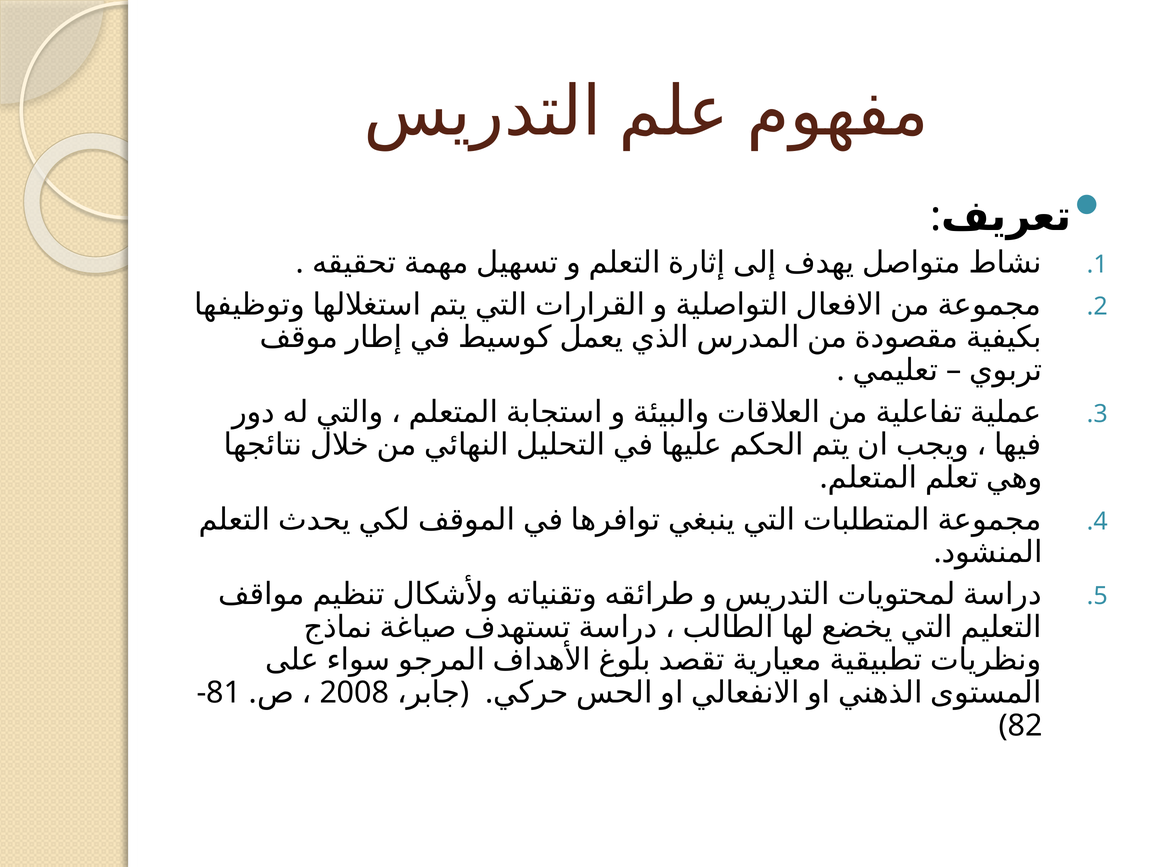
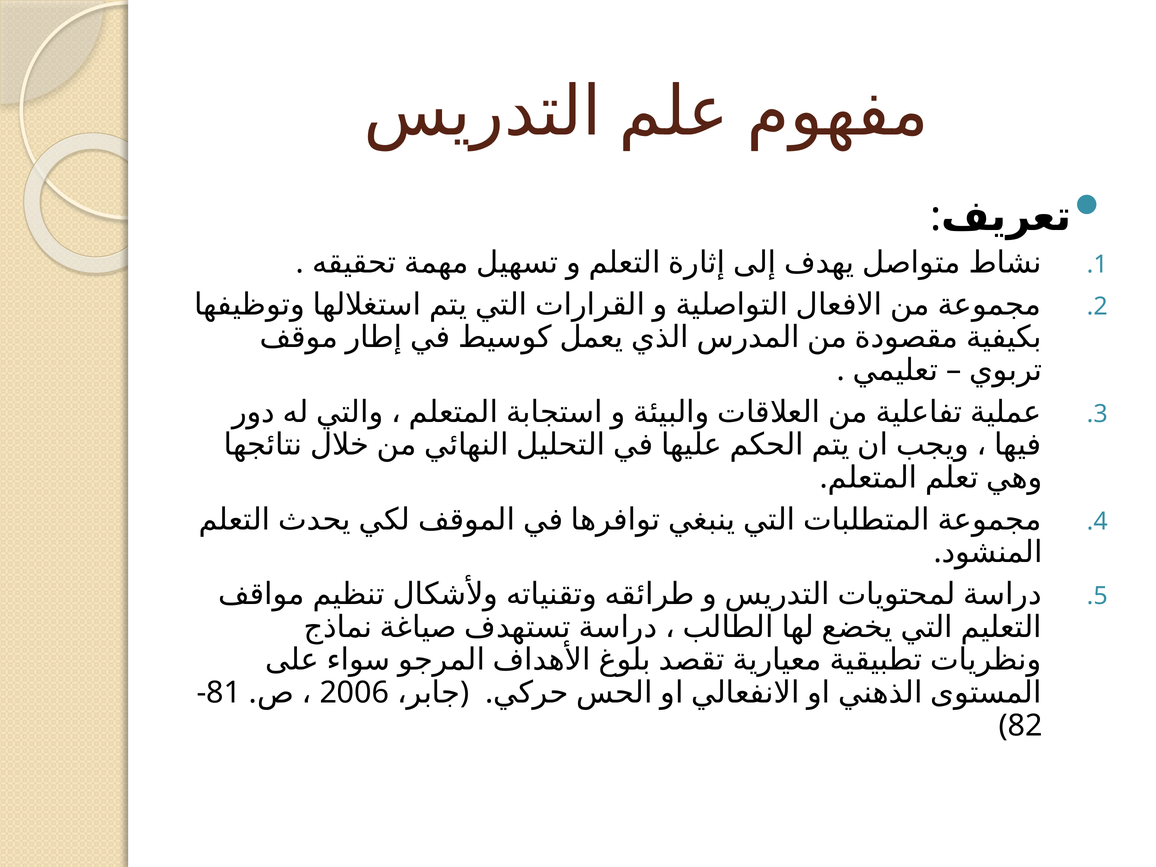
2008: 2008 -> 2006 (354, 693)
